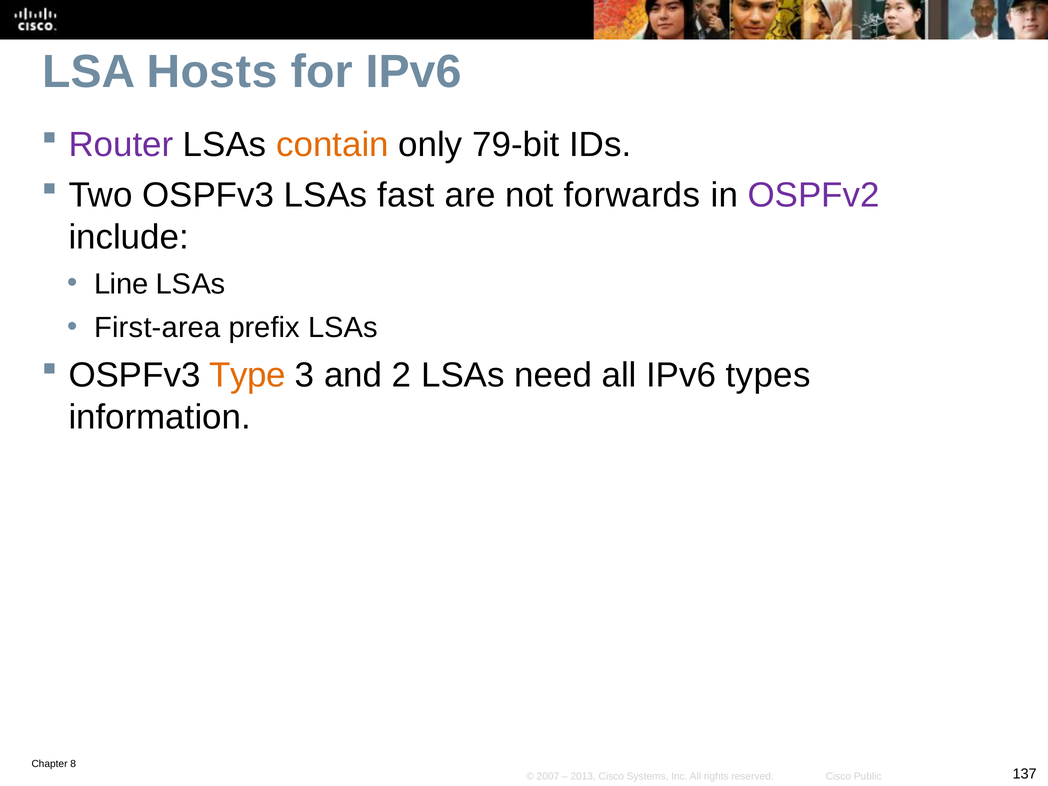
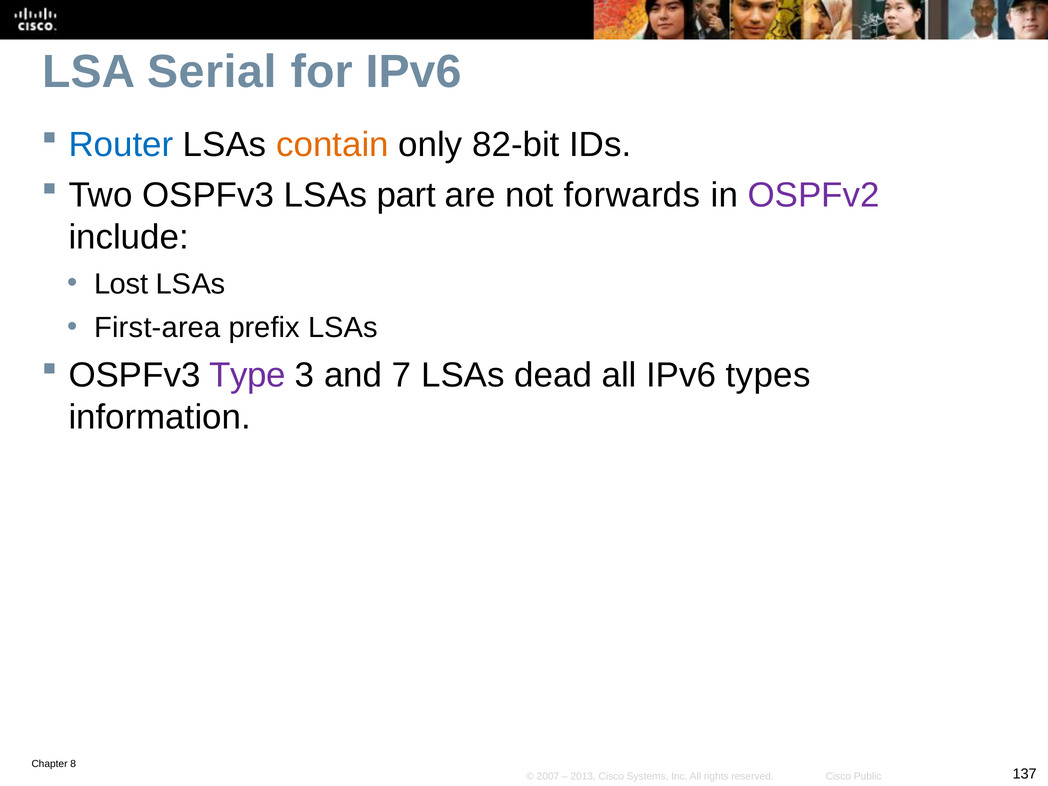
Hosts: Hosts -> Serial (212, 72)
Router colour: purple -> blue (121, 145)
79-bit: 79-bit -> 82-bit (516, 145)
fast: fast -> part (406, 195)
Line: Line -> Lost (121, 284)
Type colour: orange -> purple (248, 375)
2: 2 -> 7 (402, 375)
need: need -> dead (553, 375)
